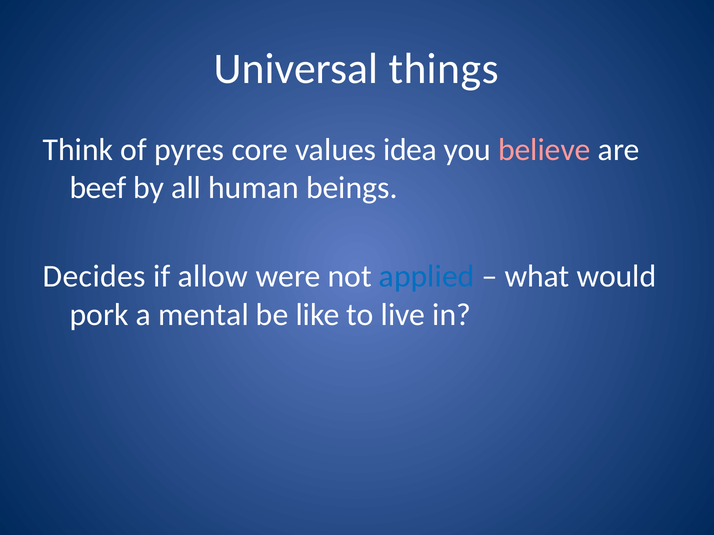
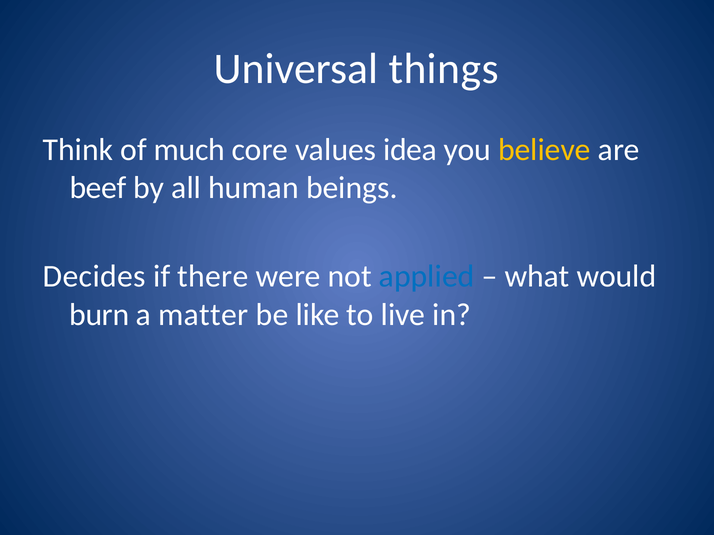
pyres: pyres -> much (189, 150)
believe colour: pink -> yellow (544, 150)
allow: allow -> there (213, 277)
pork: pork -> burn (99, 315)
mental: mental -> matter (203, 315)
